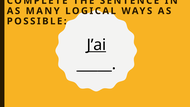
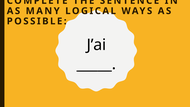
J’ai underline: present -> none (96, 45)
